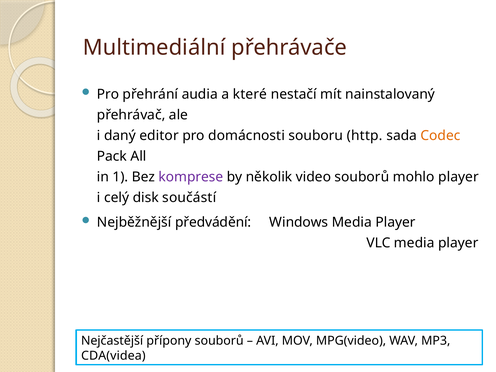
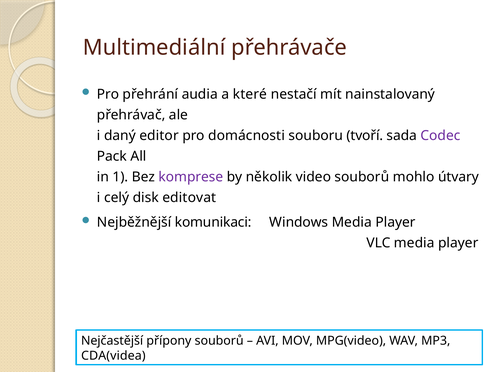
http: http -> tvoří (365, 136)
Codec colour: orange -> purple (441, 136)
mohlo player: player -> útvary (459, 177)
součástí: součástí -> editovat (189, 198)
předvádění: předvádění -> komunikaci (213, 222)
